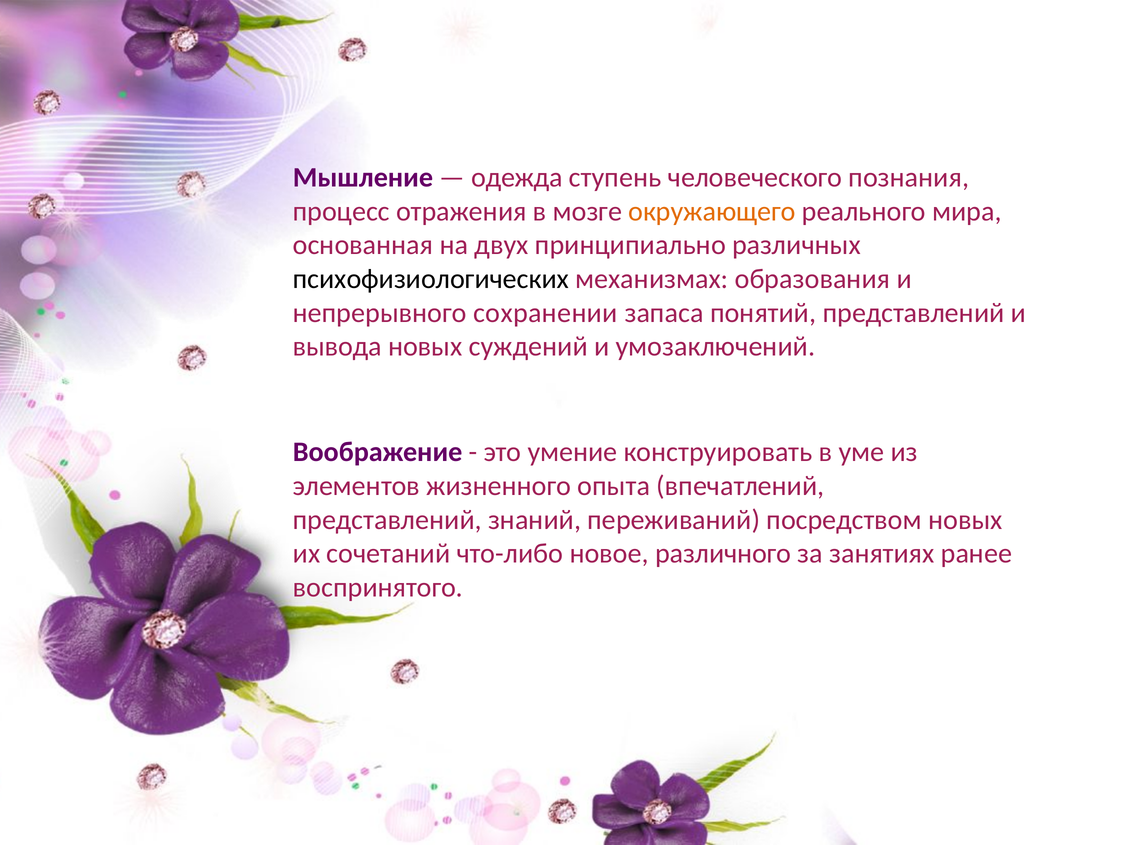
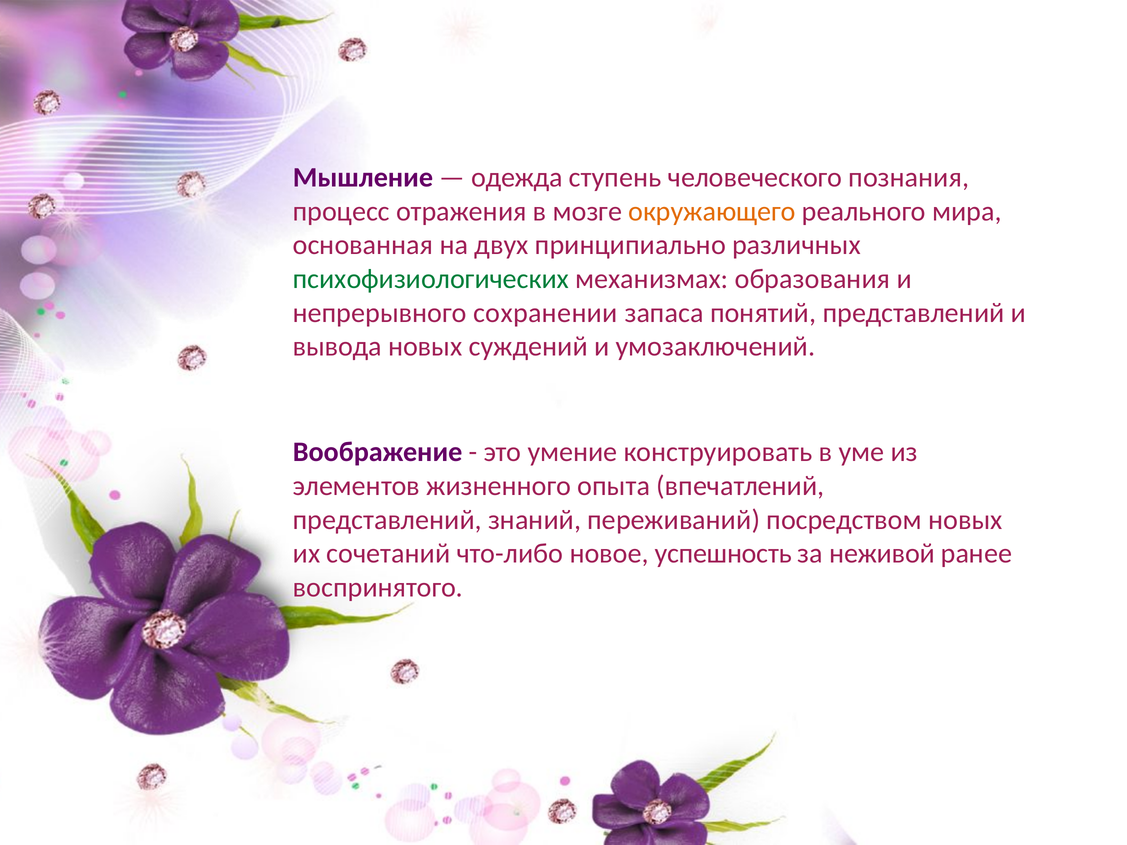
психофизиологических colour: black -> green (431, 279)
различного: различного -> успешность (723, 554)
занятиях: занятиях -> неживой (882, 554)
